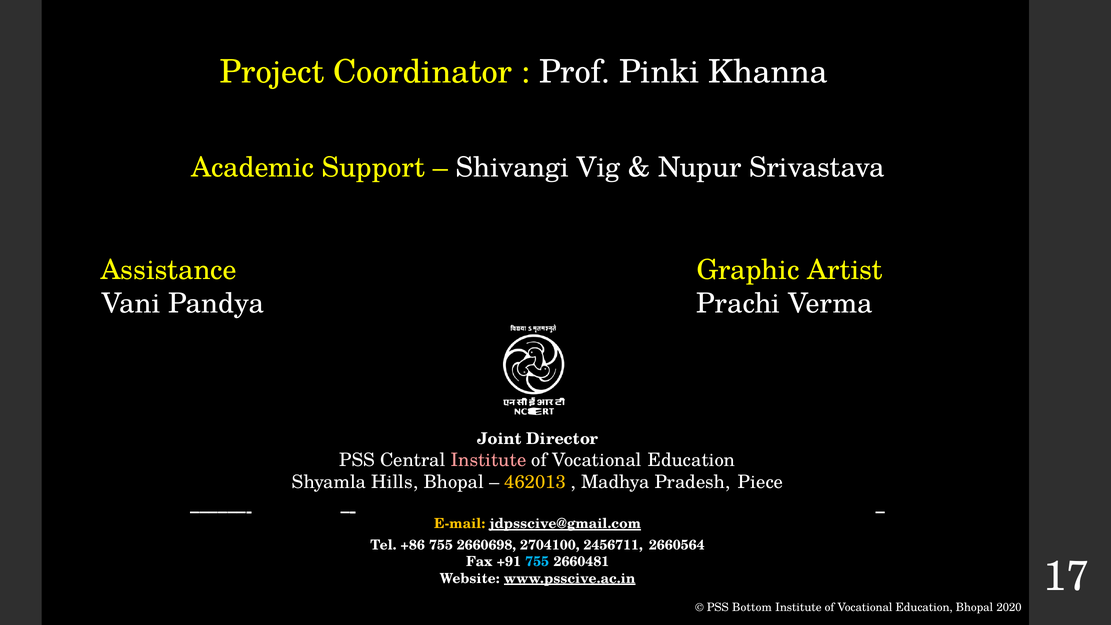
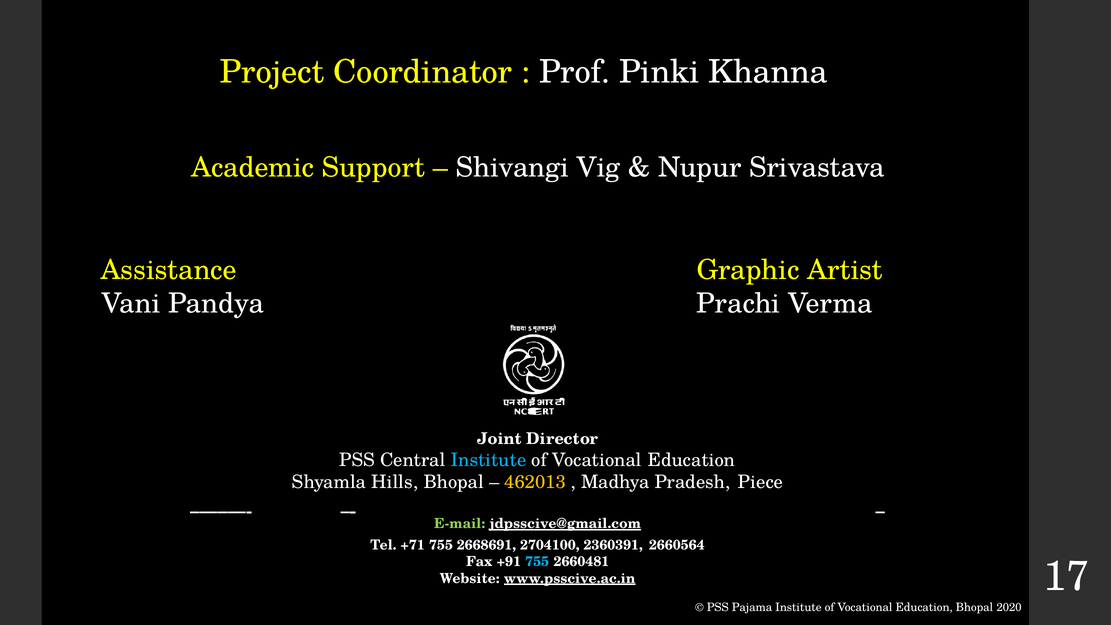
Institute colour: pink -> light blue (489, 460)
E-mail colour: yellow -> light green (460, 524)
+86: +86 -> +71 (413, 545)
2660698: 2660698 -> 2668691 (486, 545)
2456711: 2456711 -> 2360391 (613, 545)
Bottom: Bottom -> Pajama (752, 607)
